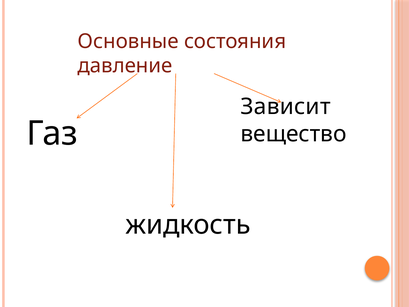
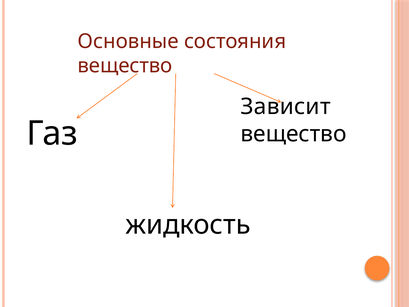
давление: давление -> вещество (125, 66)
